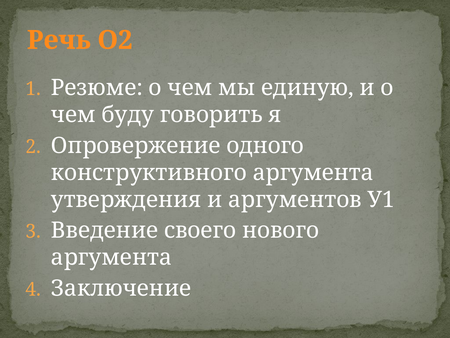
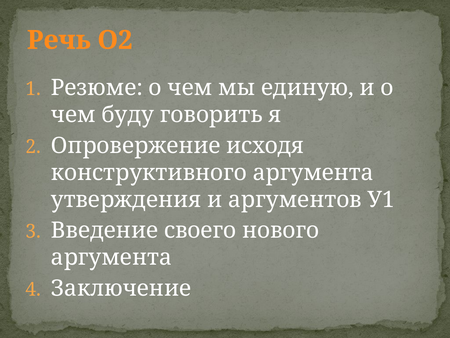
одного: одного -> исходя (265, 145)
